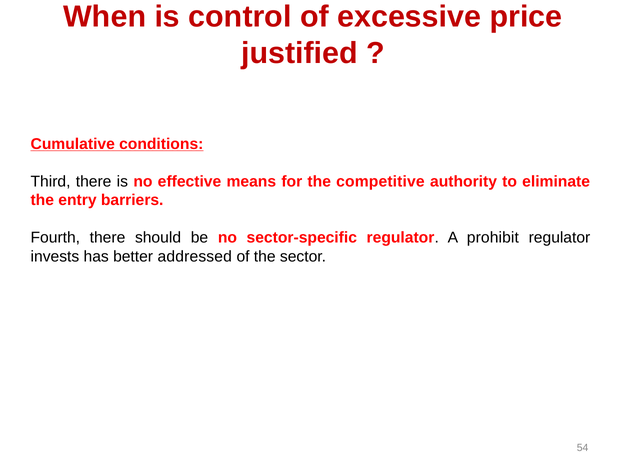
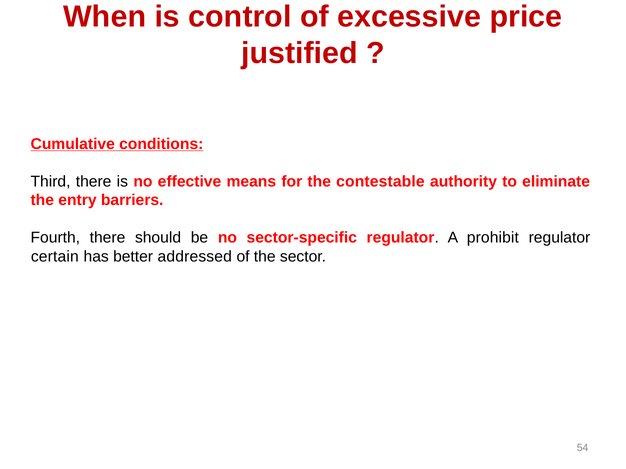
competitive: competitive -> contestable (380, 182)
invests: invests -> certain (55, 257)
